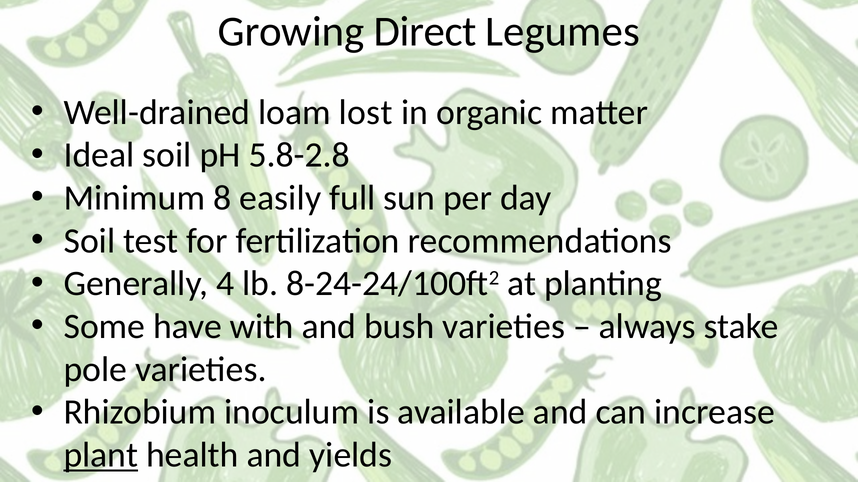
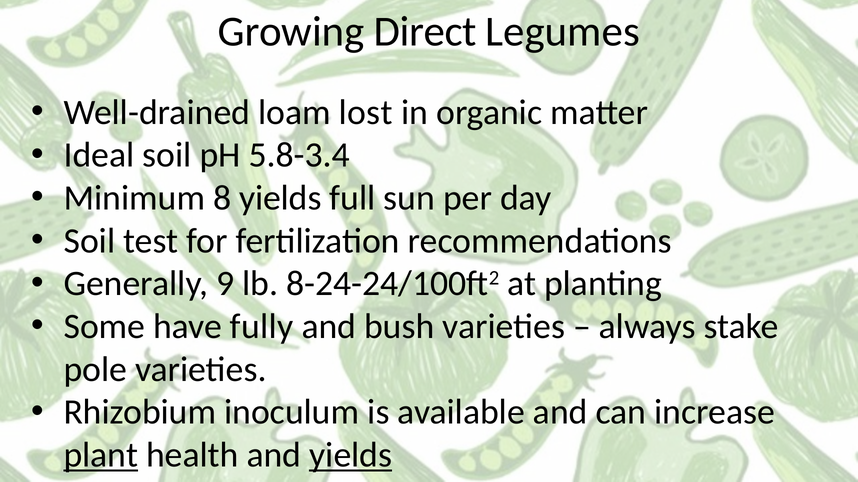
5.8-2.8: 5.8-2.8 -> 5.8-3.4 (299, 155)
8 easily: easily -> yields (280, 198)
4: 4 -> 9 (225, 284)
with: with -> fully (262, 327)
yields underline: none -> present (351, 456)
